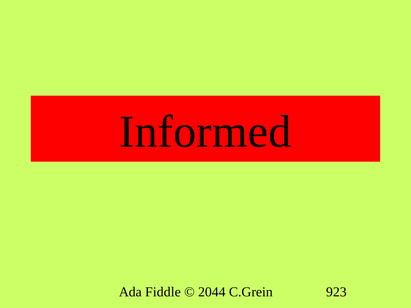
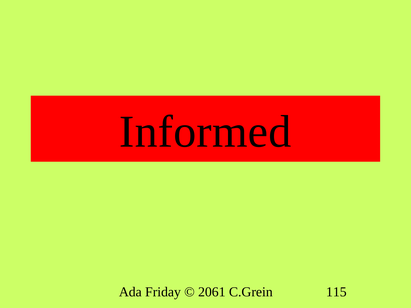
Fiddle: Fiddle -> Friday (163, 292)
2044: 2044 -> 2061 (212, 292)
923: 923 -> 115 (336, 292)
